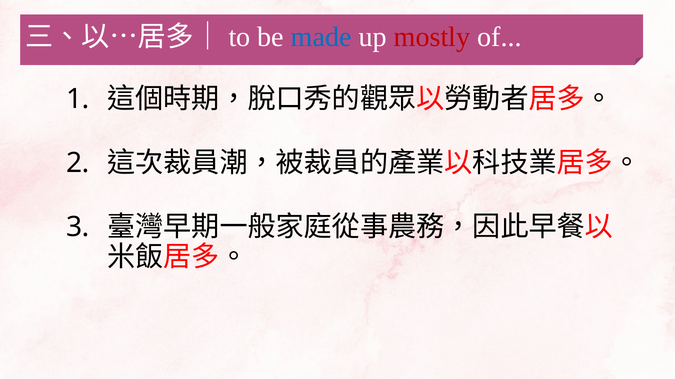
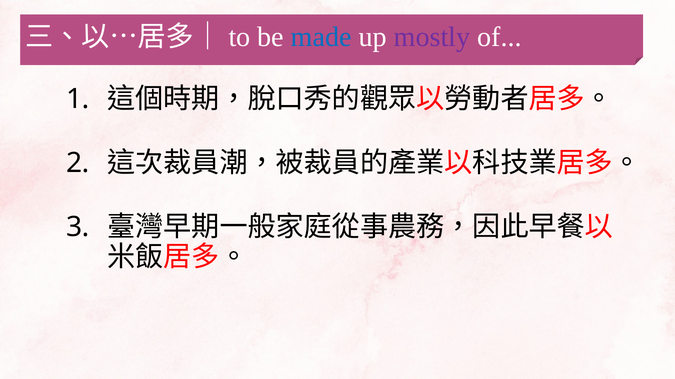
mostly colour: red -> purple (432, 37)
